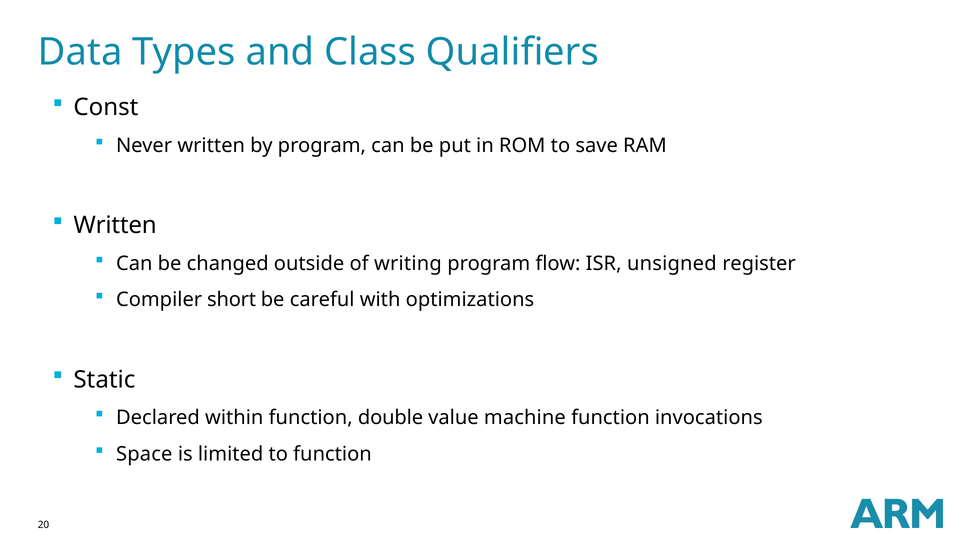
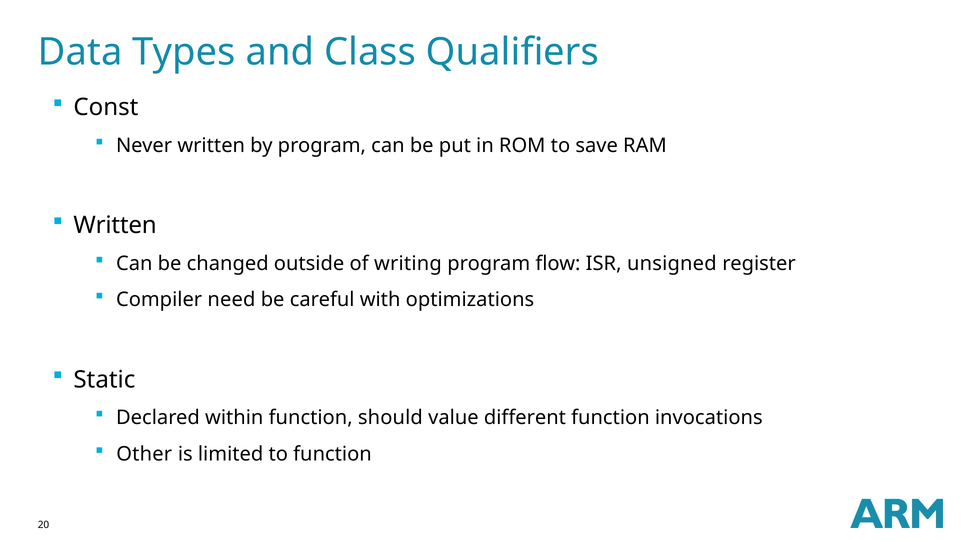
short: short -> need (231, 300)
double: double -> should (390, 418)
machine: machine -> different (525, 418)
Space: Space -> Other (144, 454)
